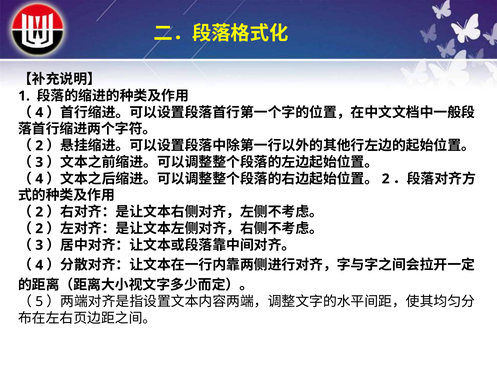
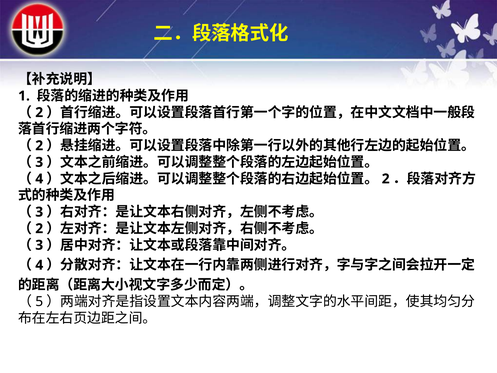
4: 4 -> 2 (39, 112)
2: 2 -> 3 (39, 212)
